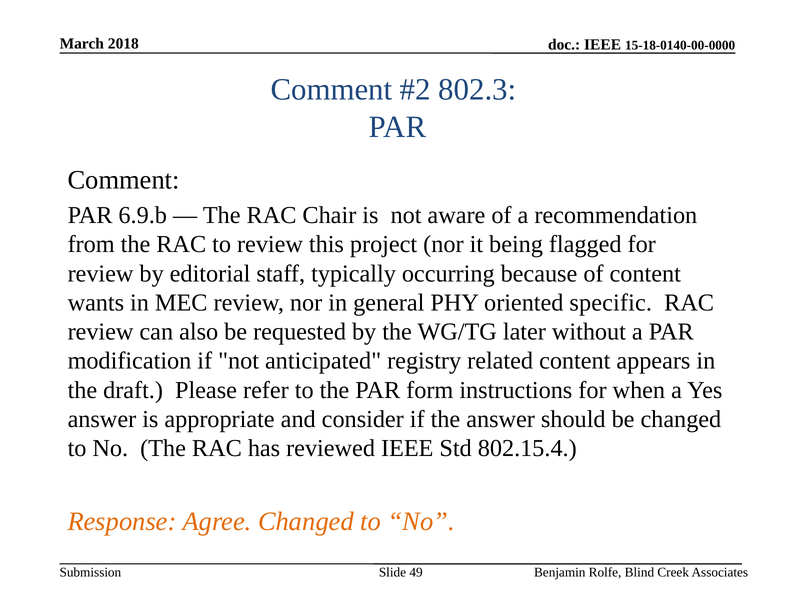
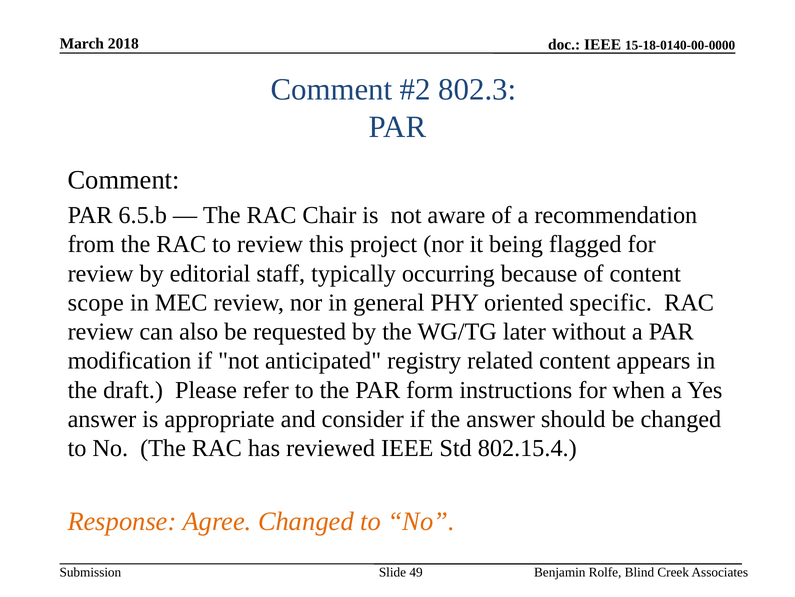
6.9.b: 6.9.b -> 6.5.b (143, 215)
wants: wants -> scope (96, 302)
